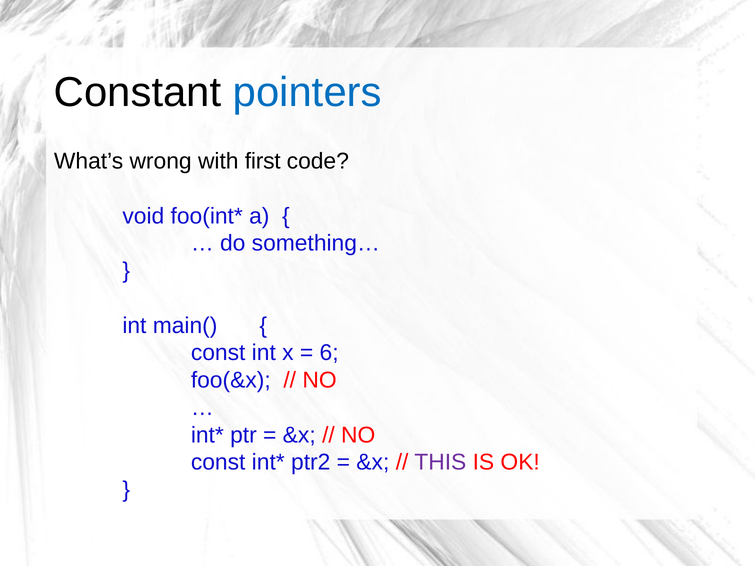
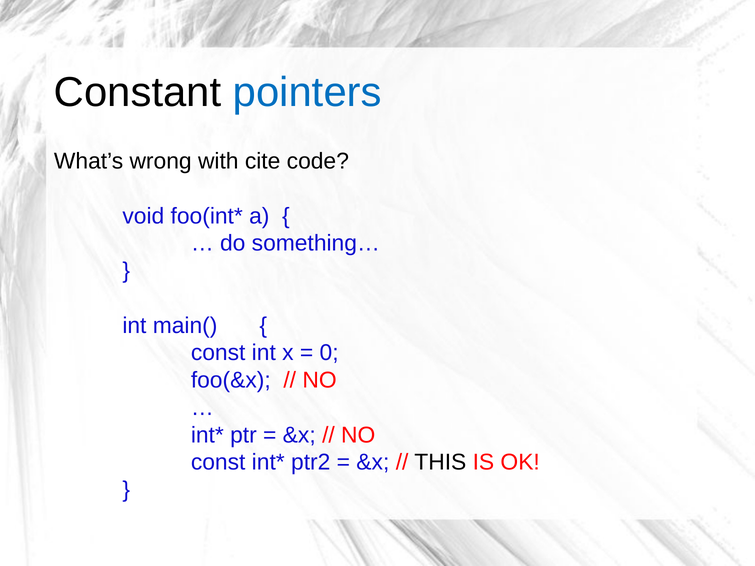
first: first -> cite (263, 161)
6: 6 -> 0 (329, 353)
THIS colour: purple -> black (440, 463)
